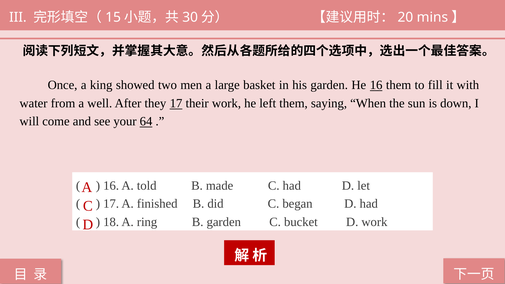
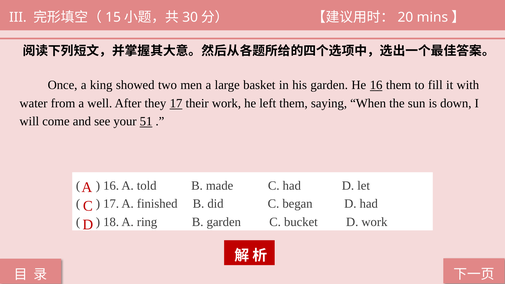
64: 64 -> 51 (146, 121)
